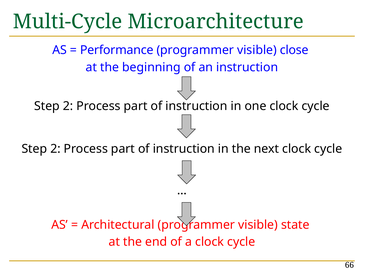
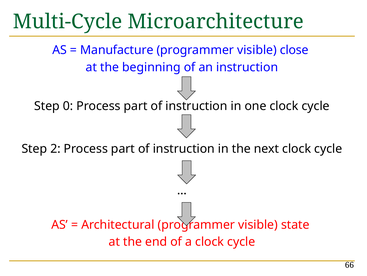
Performance: Performance -> Manufacture (117, 50)
2: 2 -> 0 (68, 106)
